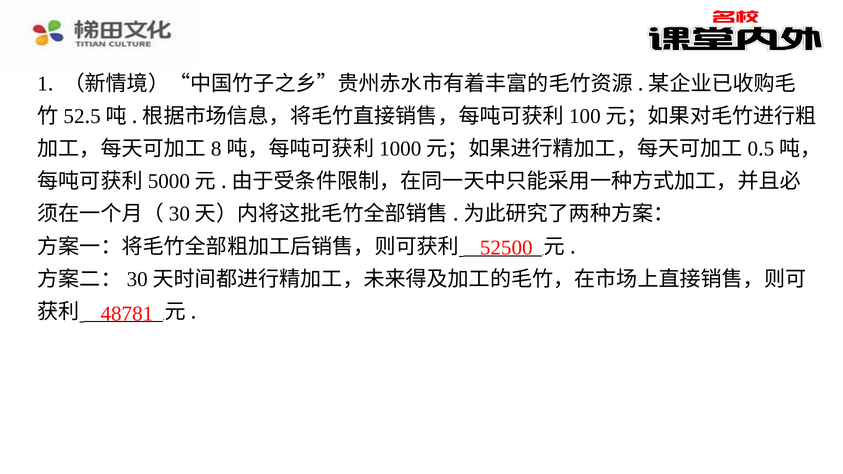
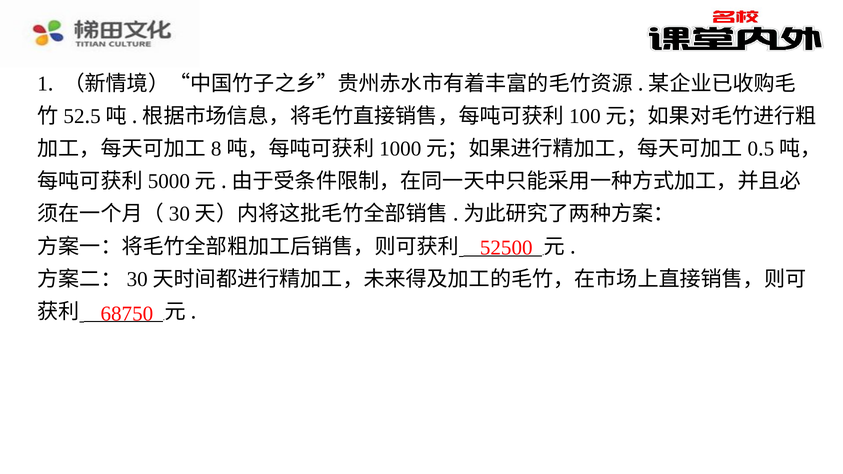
48781: 48781 -> 68750 (127, 314)
